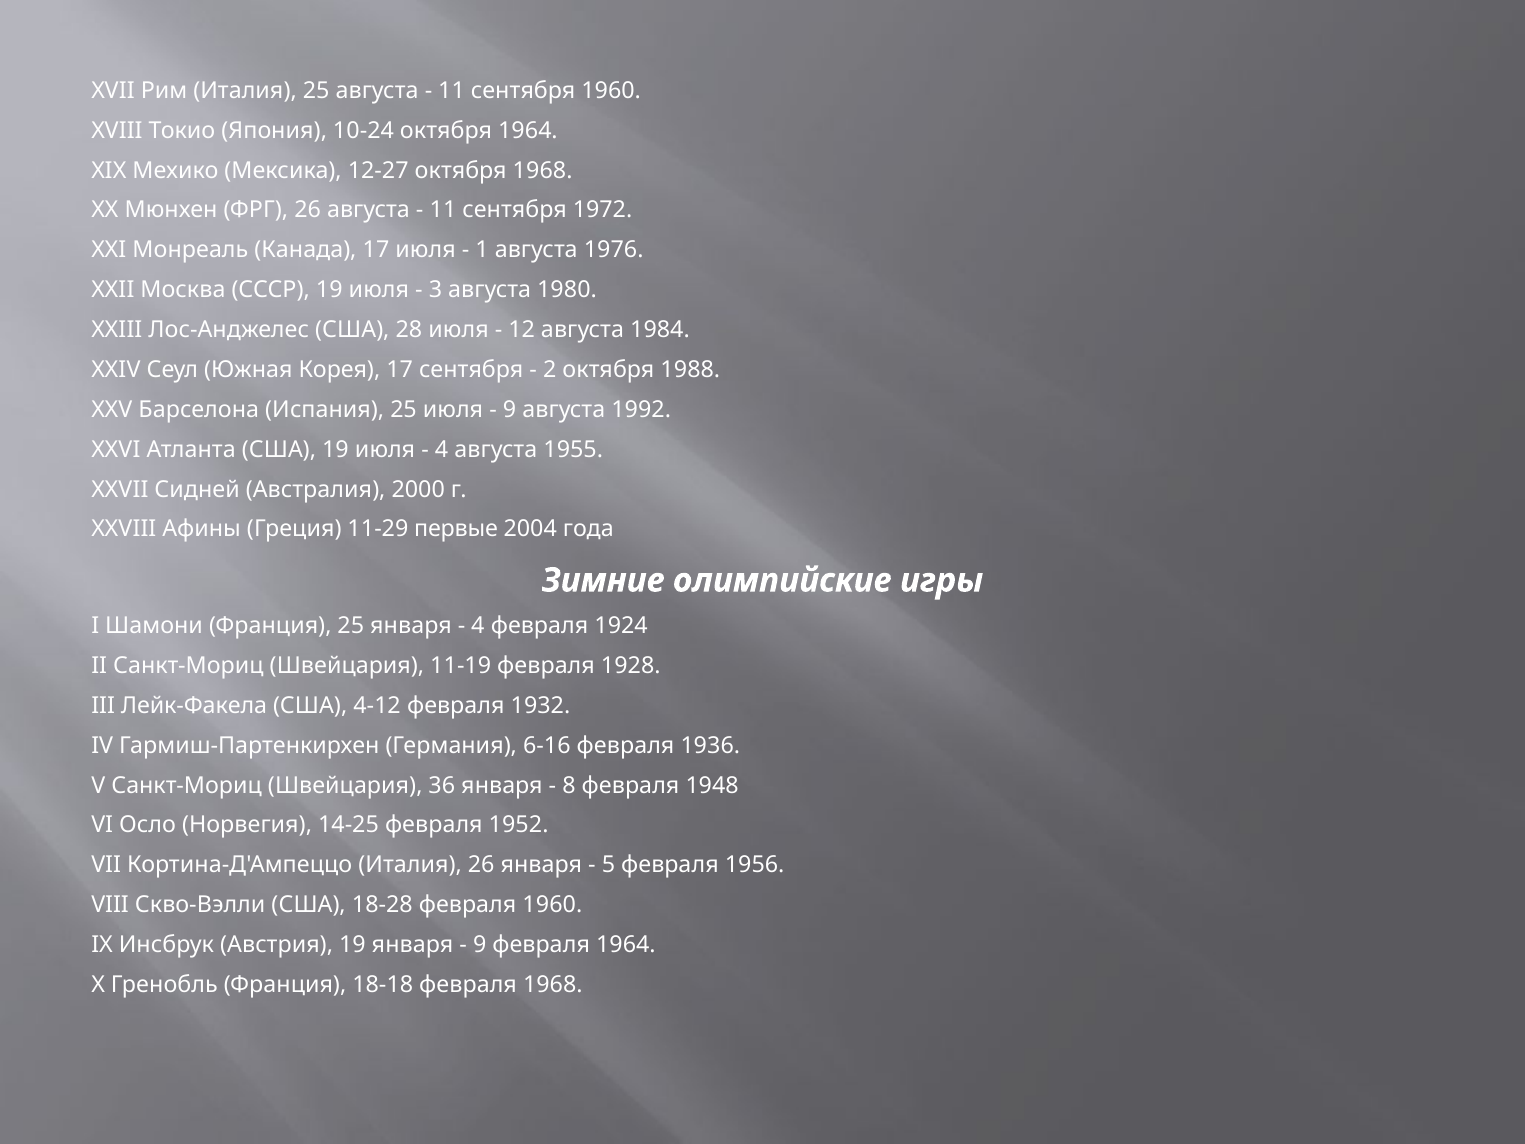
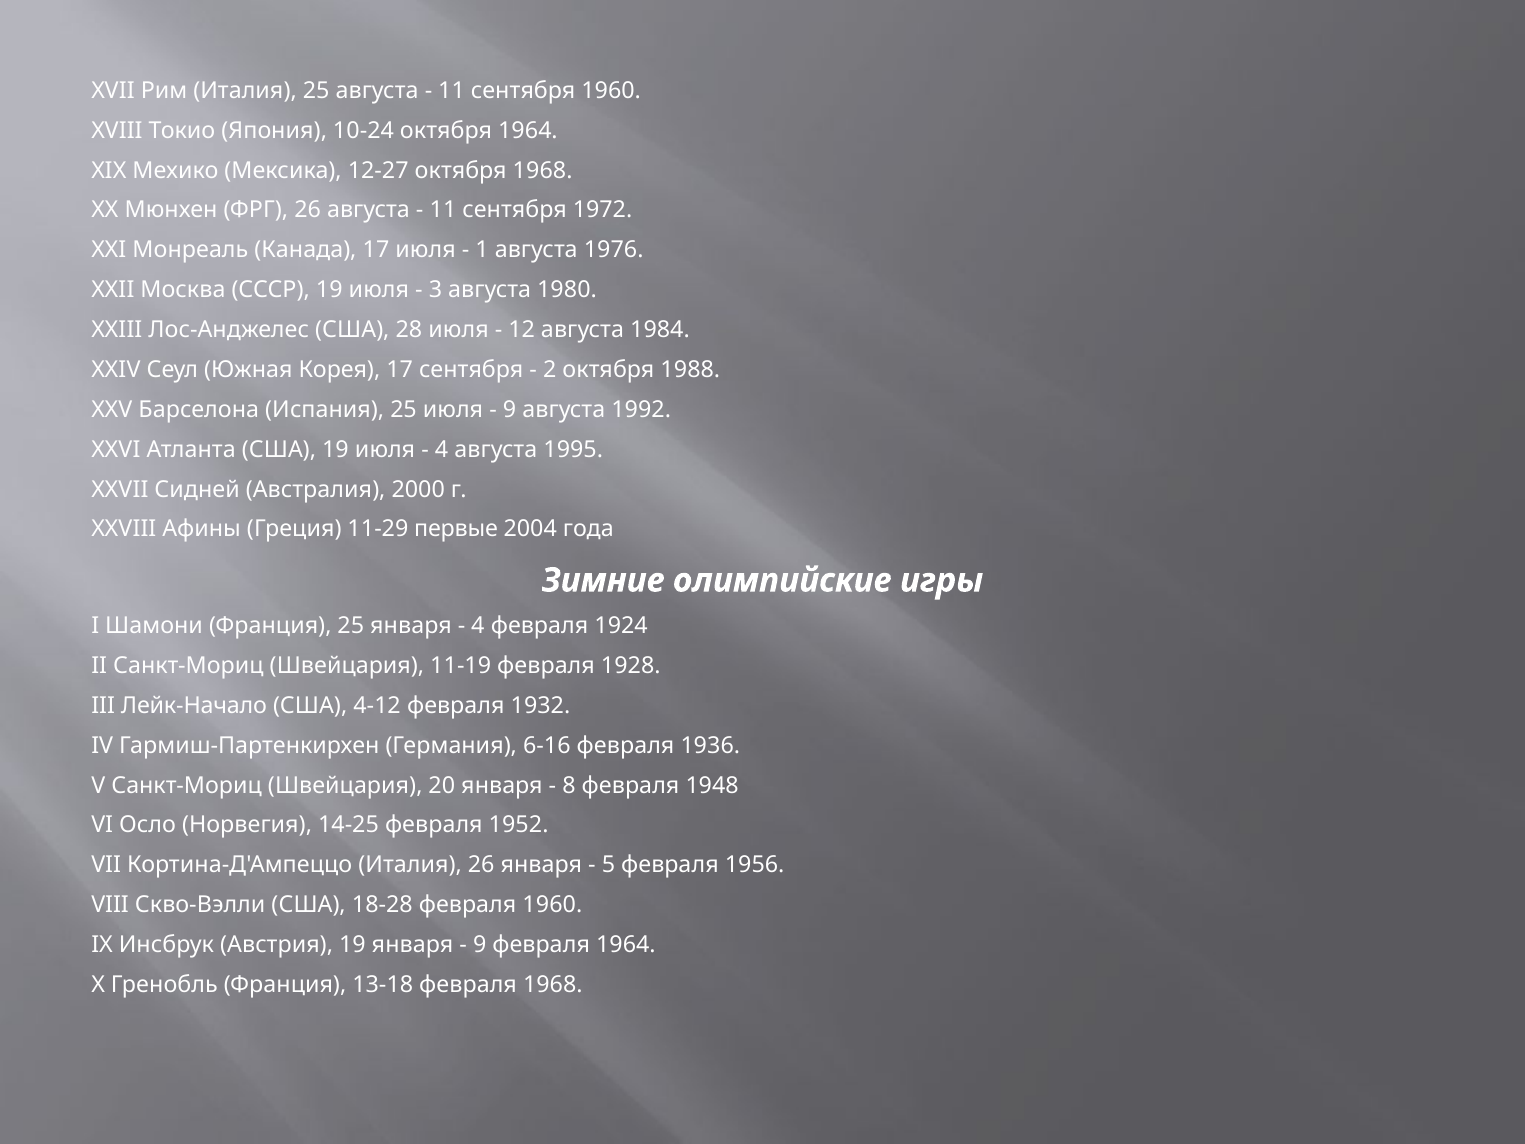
1955: 1955 -> 1995 (573, 449)
Лейк-Факела: Лейк-Факела -> Лейк-Начало (194, 705)
36: 36 -> 20 (442, 785)
18-18: 18-18 -> 13-18 (383, 985)
